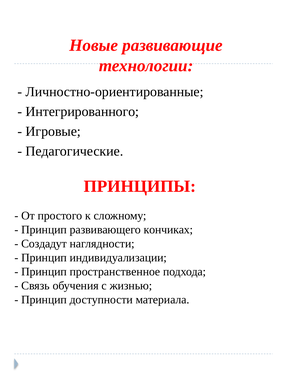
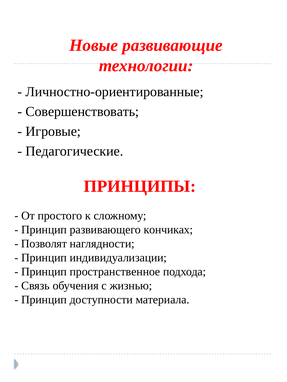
Интегрированного: Интегрированного -> Совершенствовать (82, 112)
Создадут: Создадут -> Позволят (44, 244)
